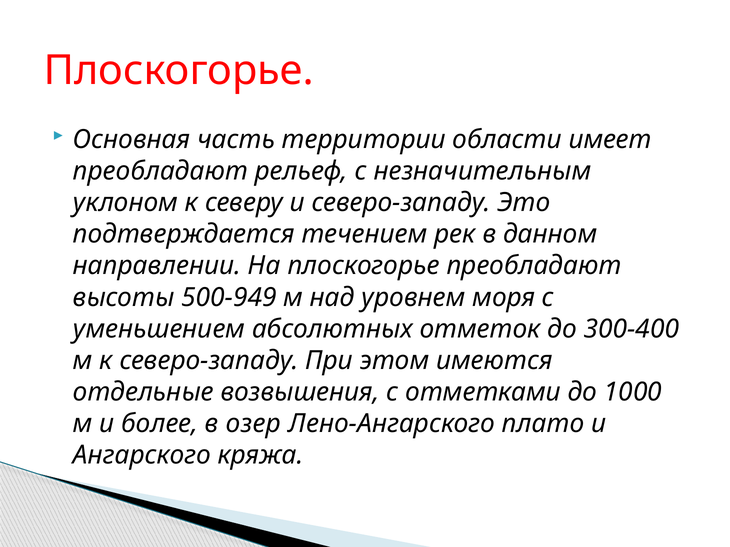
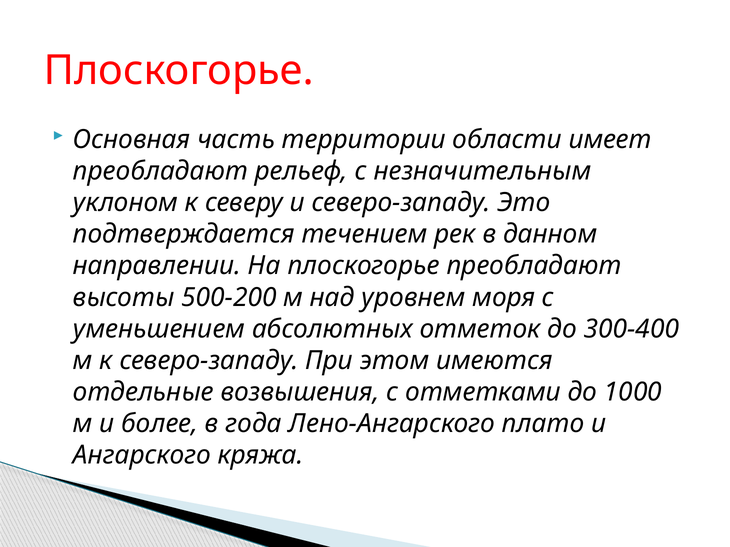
500-949: 500-949 -> 500-200 (229, 298)
озер: озер -> года (253, 424)
